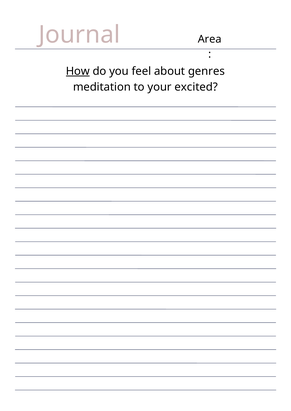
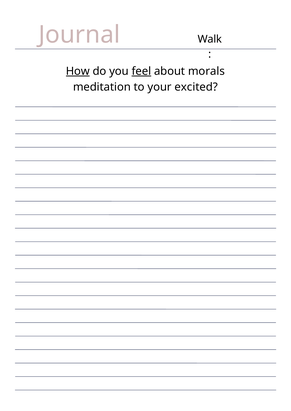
Area: Area -> Walk (210, 39)
feel underline: none -> present (141, 71)
genres: genres -> morals (206, 71)
